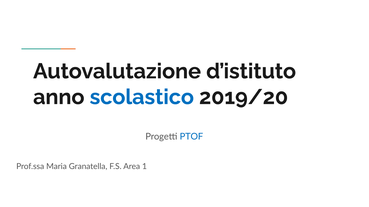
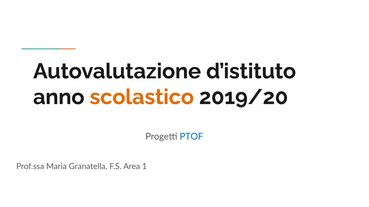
scolastico colour: blue -> orange (142, 97)
